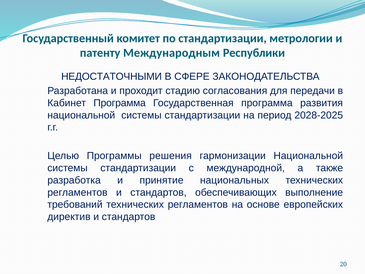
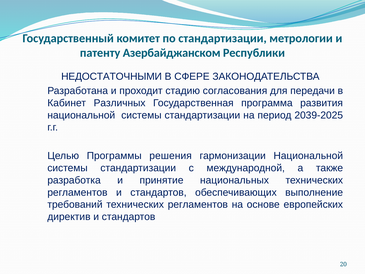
Международным: Международным -> Азербайджанском (172, 53)
Кабинет Программа: Программа -> Различных (120, 103)
2028-2025: 2028-2025 -> 2039-2025 (319, 115)
